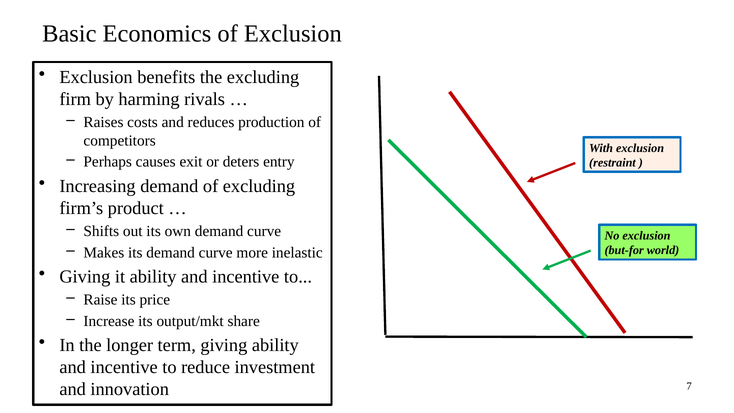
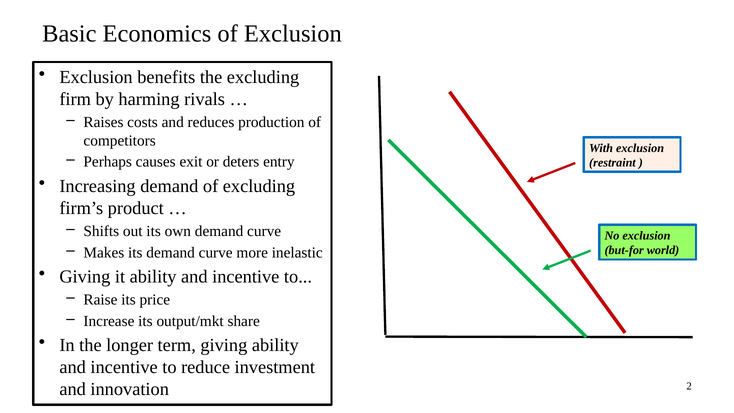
7: 7 -> 2 (689, 386)
